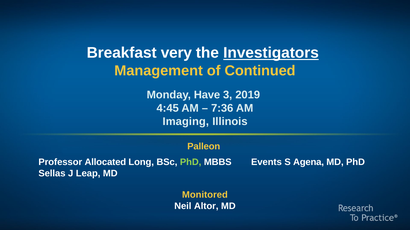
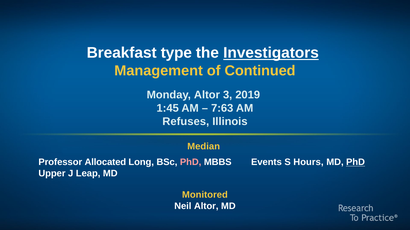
very: very -> type (176, 53)
Monday Have: Have -> Altor (207, 95)
4:45: 4:45 -> 1:45 (168, 109)
7:36: 7:36 -> 7:63 (222, 109)
Imaging: Imaging -> Refuses (186, 122)
Palleon: Palleon -> Median (204, 147)
PhD colour: light green -> pink (191, 163)
Agena: Agena -> Hours (308, 163)
PhD underline: none -> present (356, 163)
Sellas: Sellas -> Upper (52, 174)
